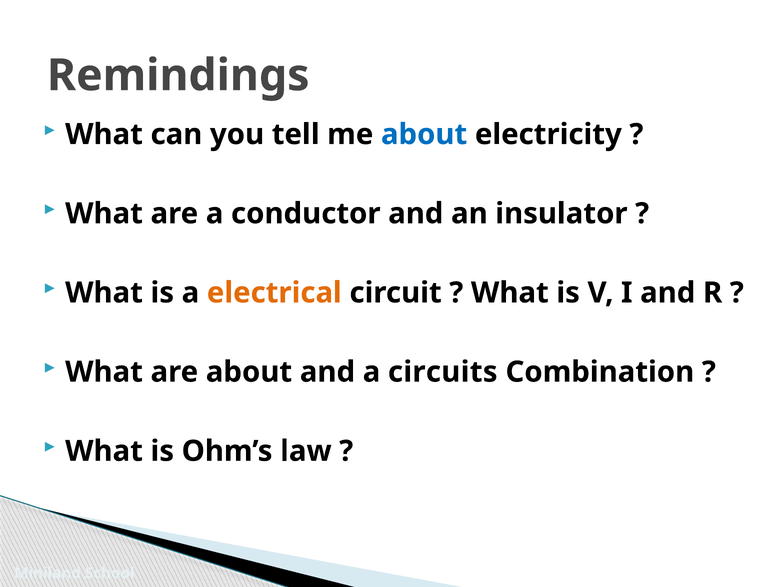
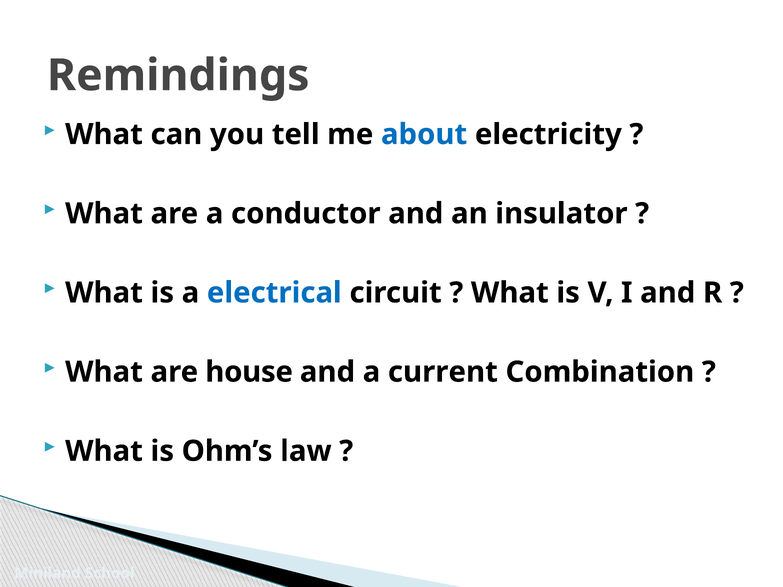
electrical colour: orange -> blue (274, 293)
are about: about -> house (249, 372)
circuits: circuits -> current (443, 372)
